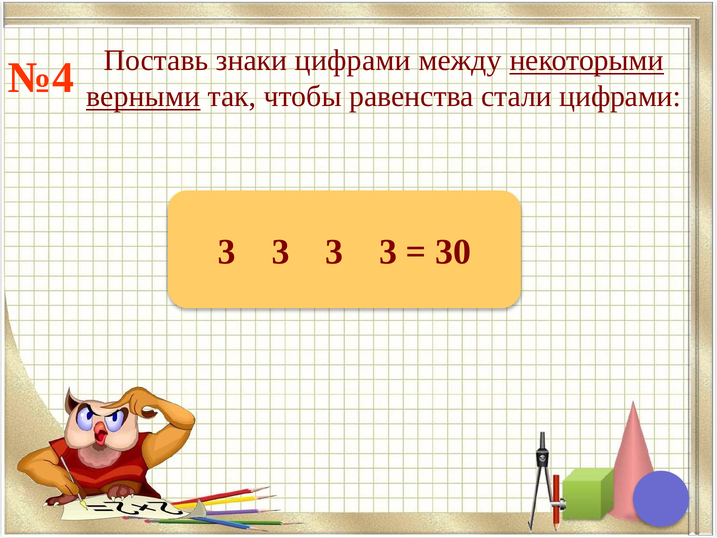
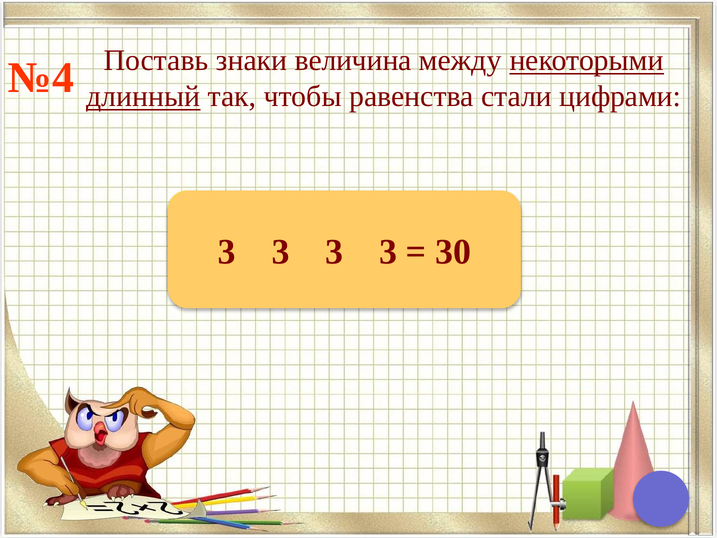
знаки цифрами: цифрами -> величина (353, 61)
верными: верными -> длинный (143, 96)
